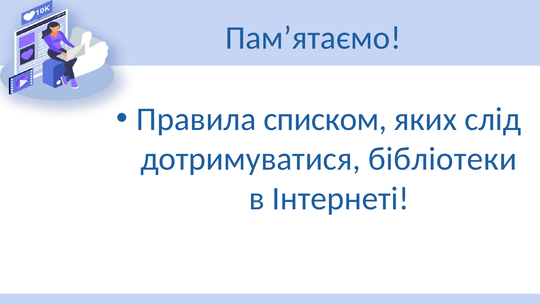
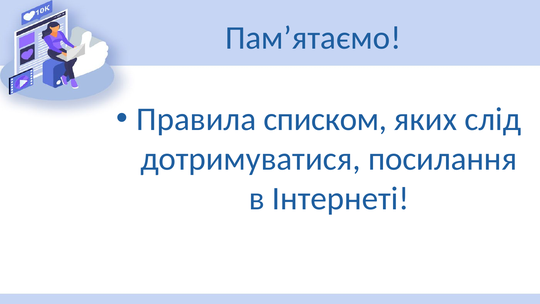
бібліотеки: бібліотеки -> посилання (443, 159)
